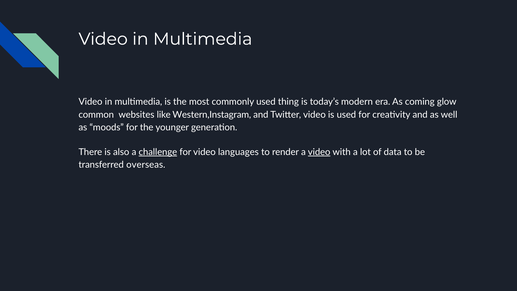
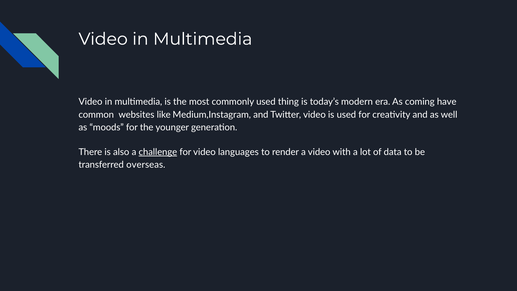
glow: glow -> have (447, 102)
Western,Instagram: Western,Instagram -> Medium,Instagram (212, 115)
video underline: present -> none (319, 152)
